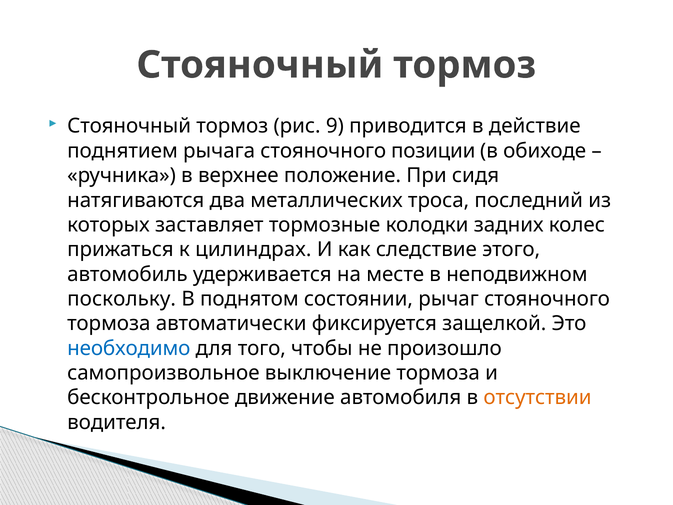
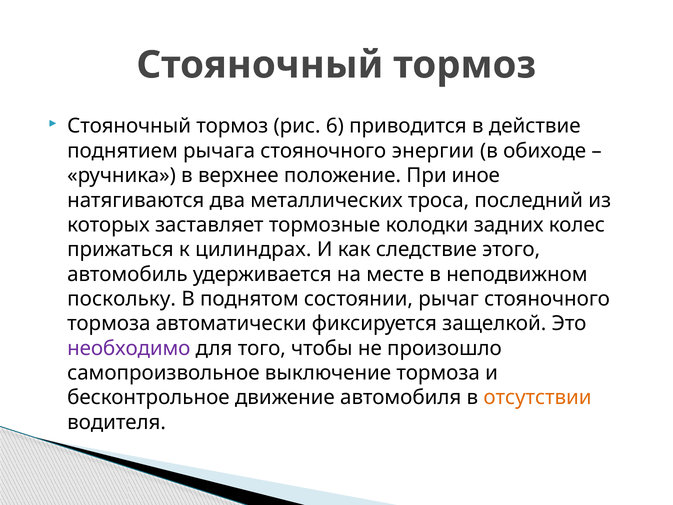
9: 9 -> 6 (335, 126)
позиции: позиции -> энергии (433, 151)
сидя: сидя -> иное (476, 175)
необходимо colour: blue -> purple (129, 348)
